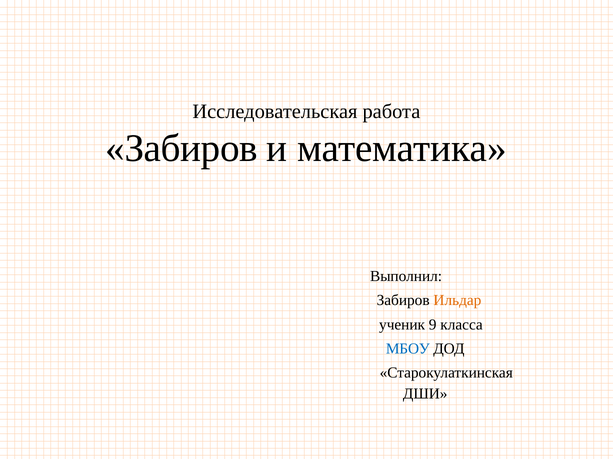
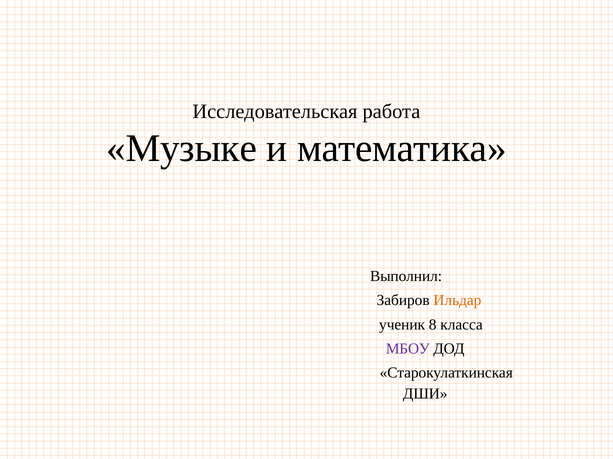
Забиров: Забиров -> Музыке (182, 149)
9: 9 -> 8 (433, 325)
МБОУ colour: blue -> purple (408, 349)
